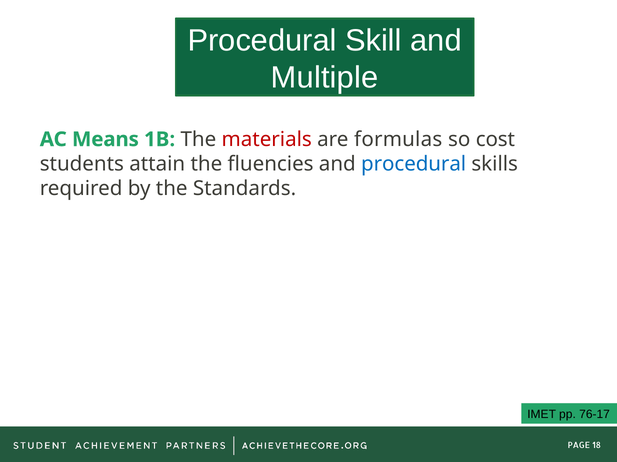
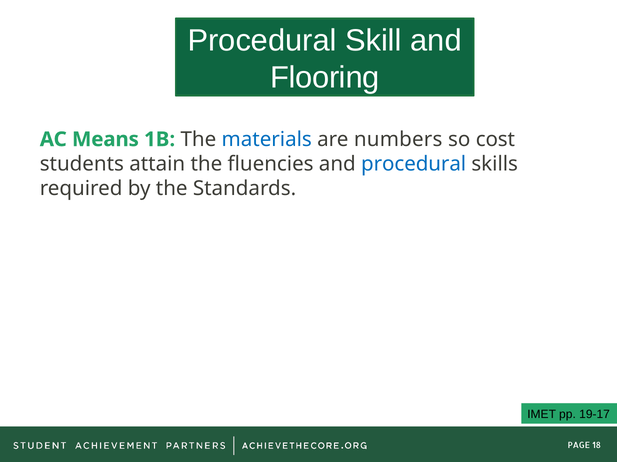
Multiple: Multiple -> Flooring (325, 78)
materials colour: red -> blue (267, 140)
formulas: formulas -> numbers (398, 140)
76-17: 76-17 -> 19-17 (595, 415)
